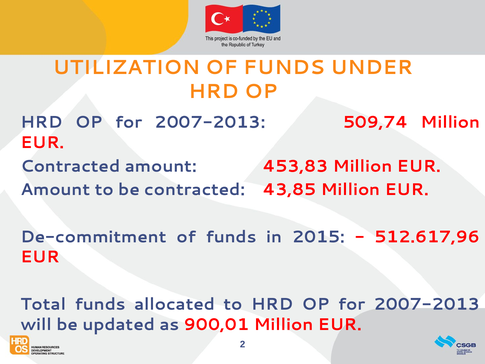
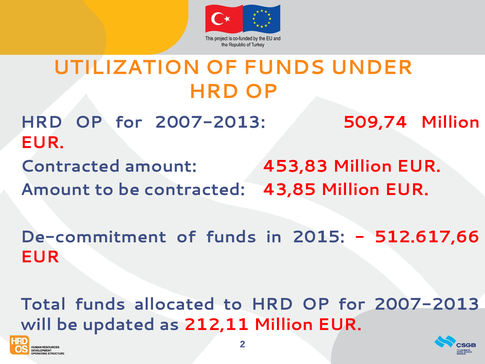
512.617,96: 512.617,96 -> 512.617,66 (427, 237)
900,01: 900,01 -> 212,11 (217, 324)
